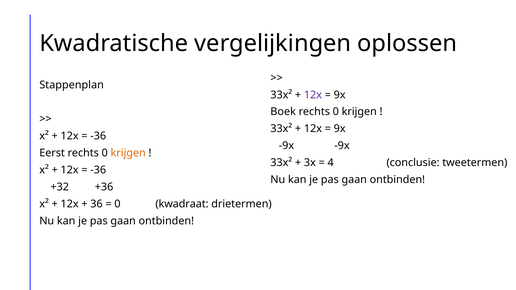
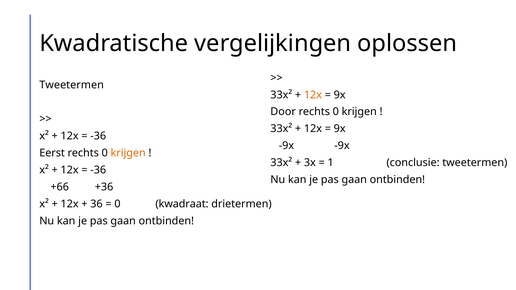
Stappenplan: Stappenplan -> Tweetermen (72, 85)
12x colour: purple -> orange (313, 95)
Boek: Boek -> Door (283, 112)
4: 4 -> 1 (331, 163)
+32: +32 -> +66 (60, 187)
